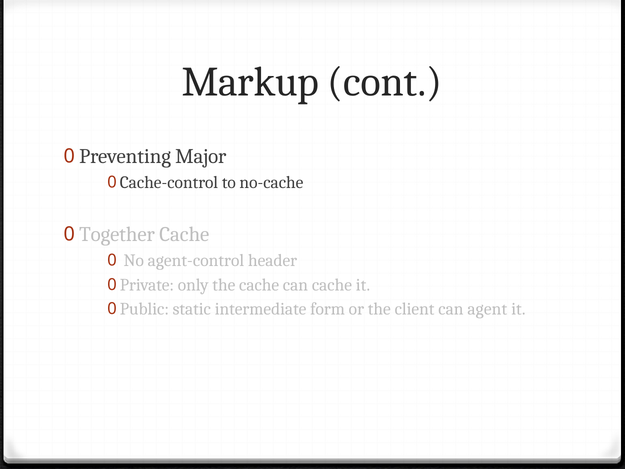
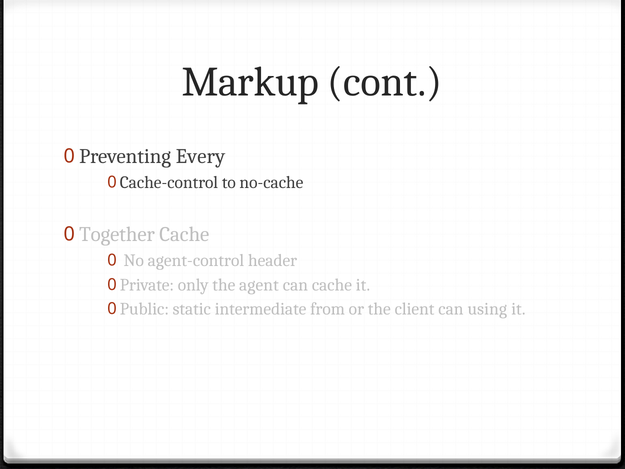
Major: Major -> Every (201, 156)
the cache: cache -> agent (259, 285)
form: form -> from (328, 309)
agent: agent -> using (487, 309)
